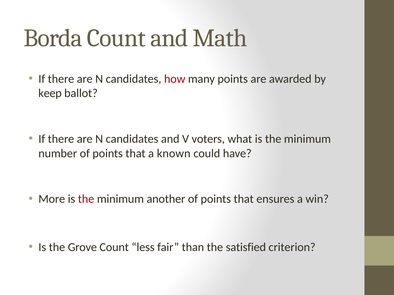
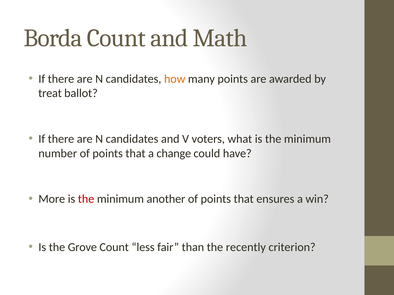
how colour: red -> orange (175, 79)
keep: keep -> treat (50, 93)
known: known -> change (174, 154)
satisfied: satisfied -> recently (246, 247)
